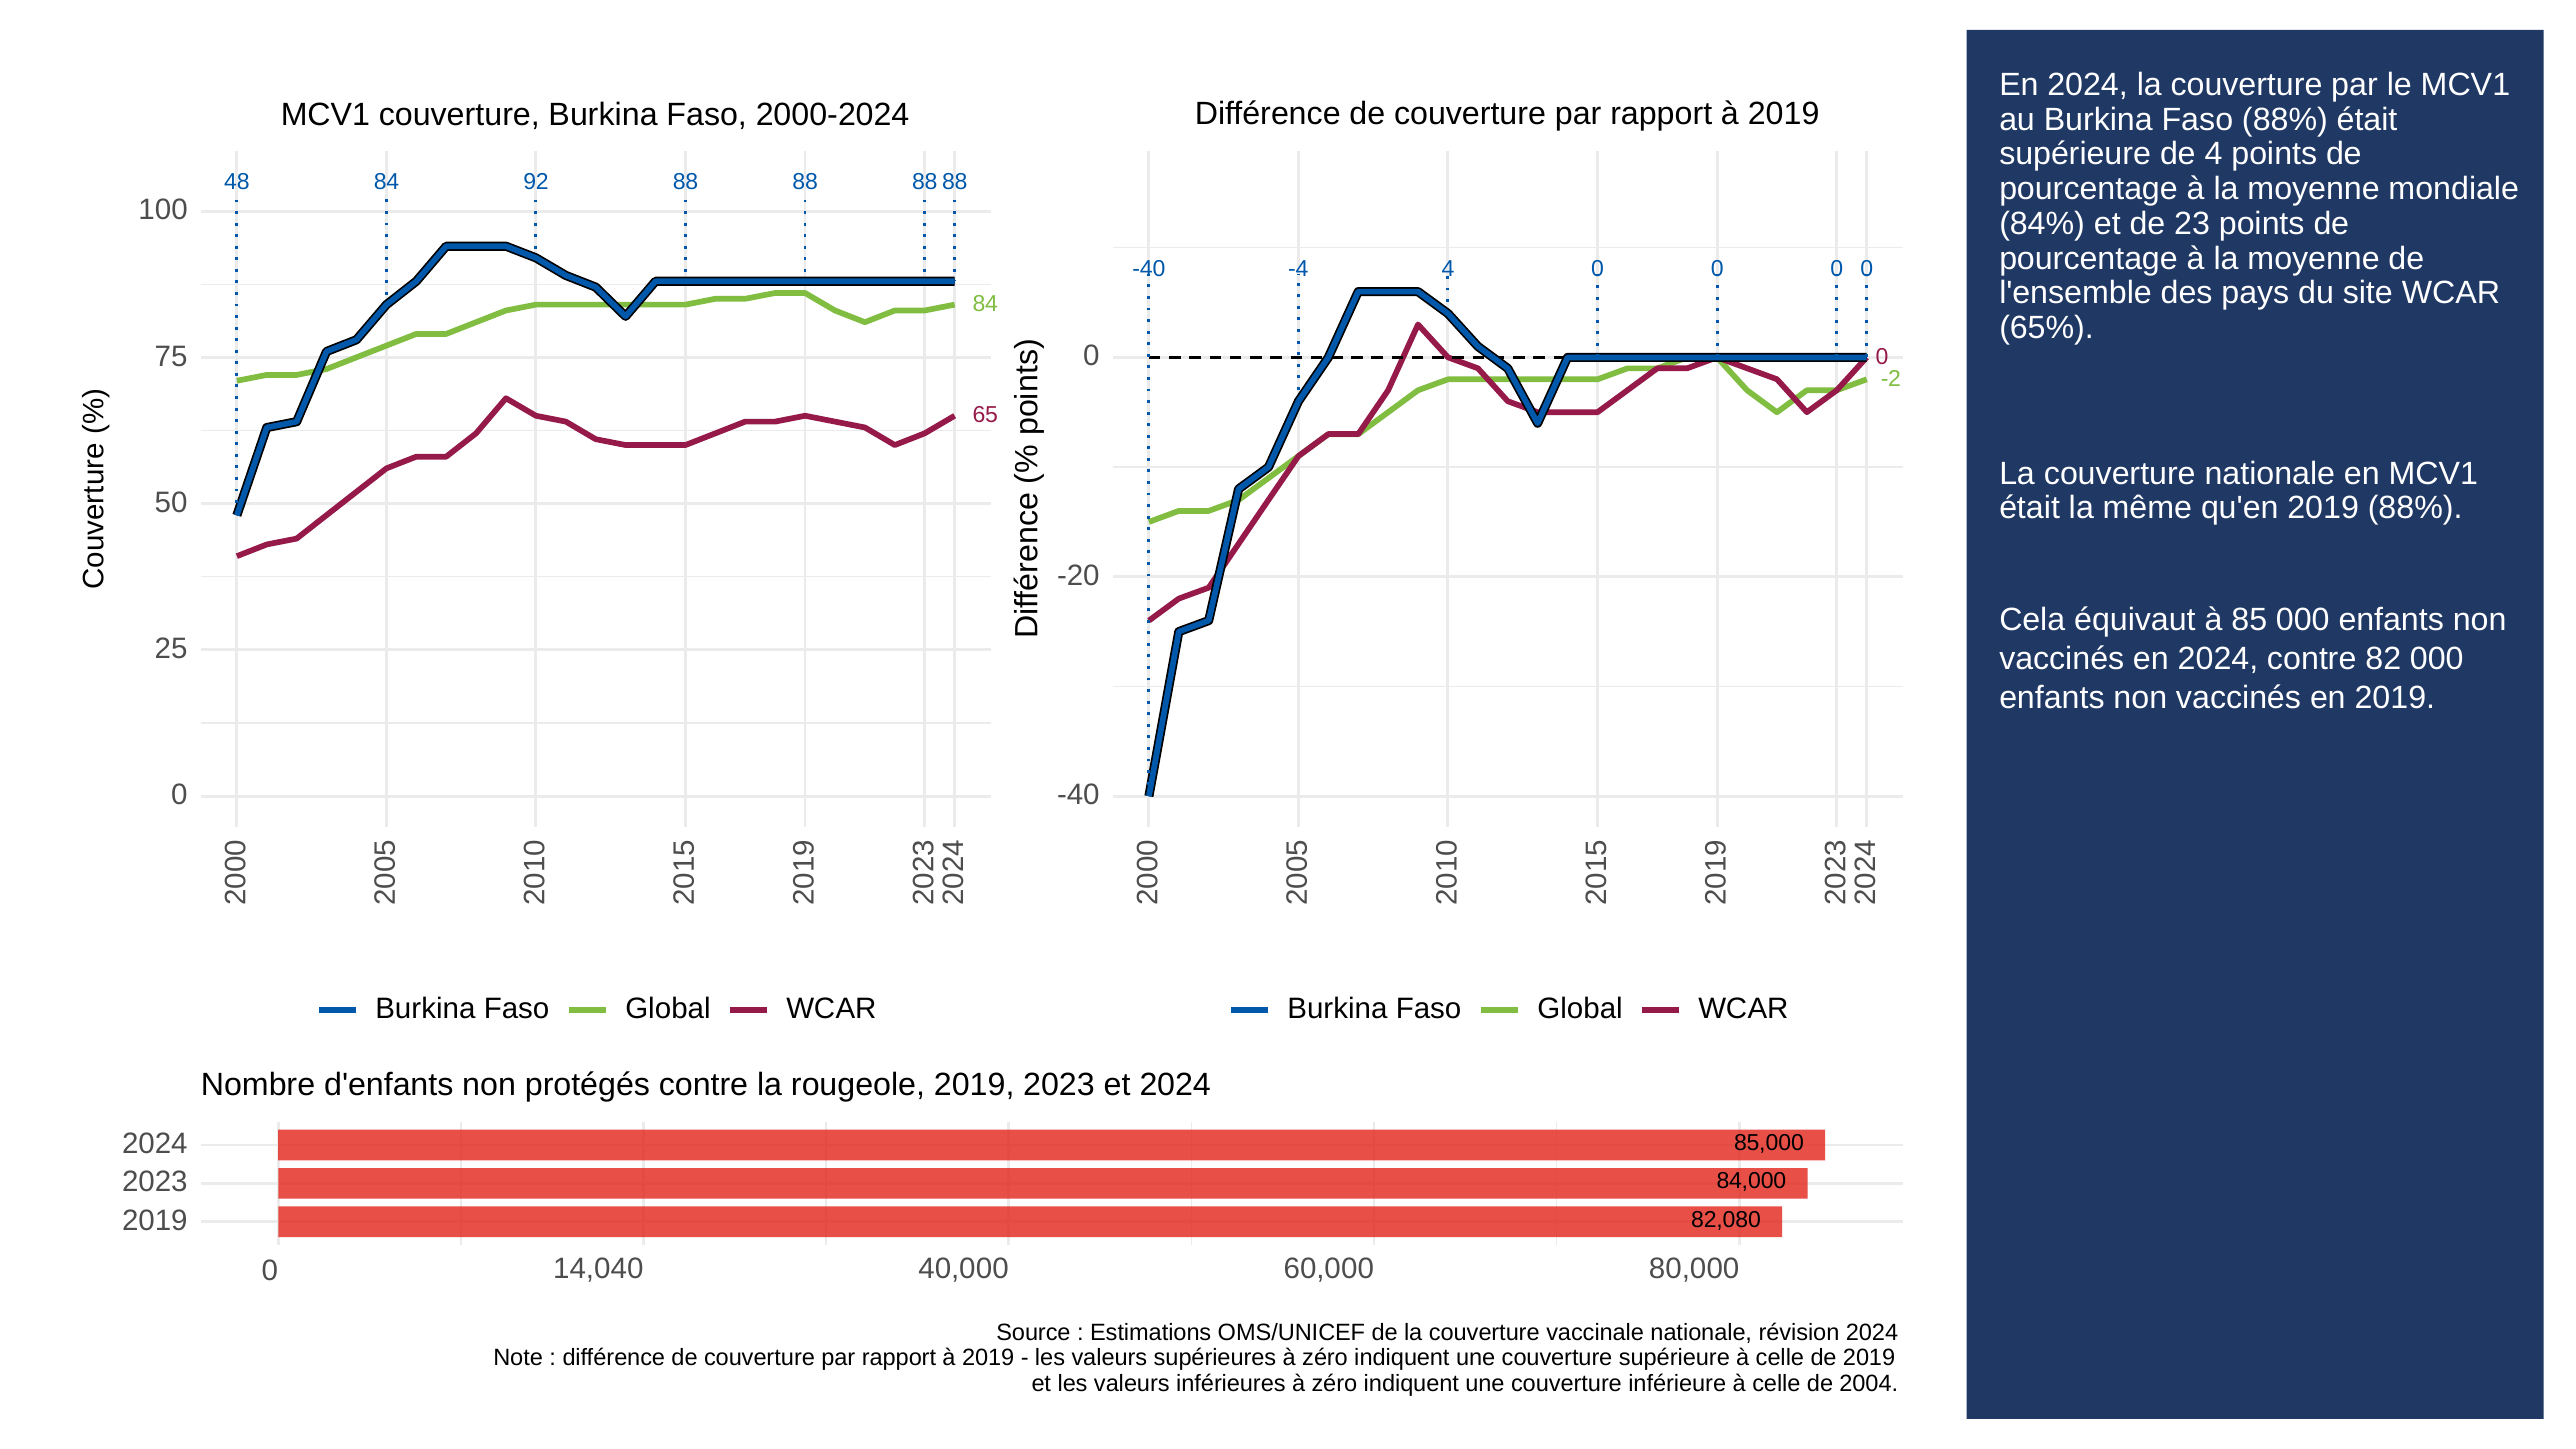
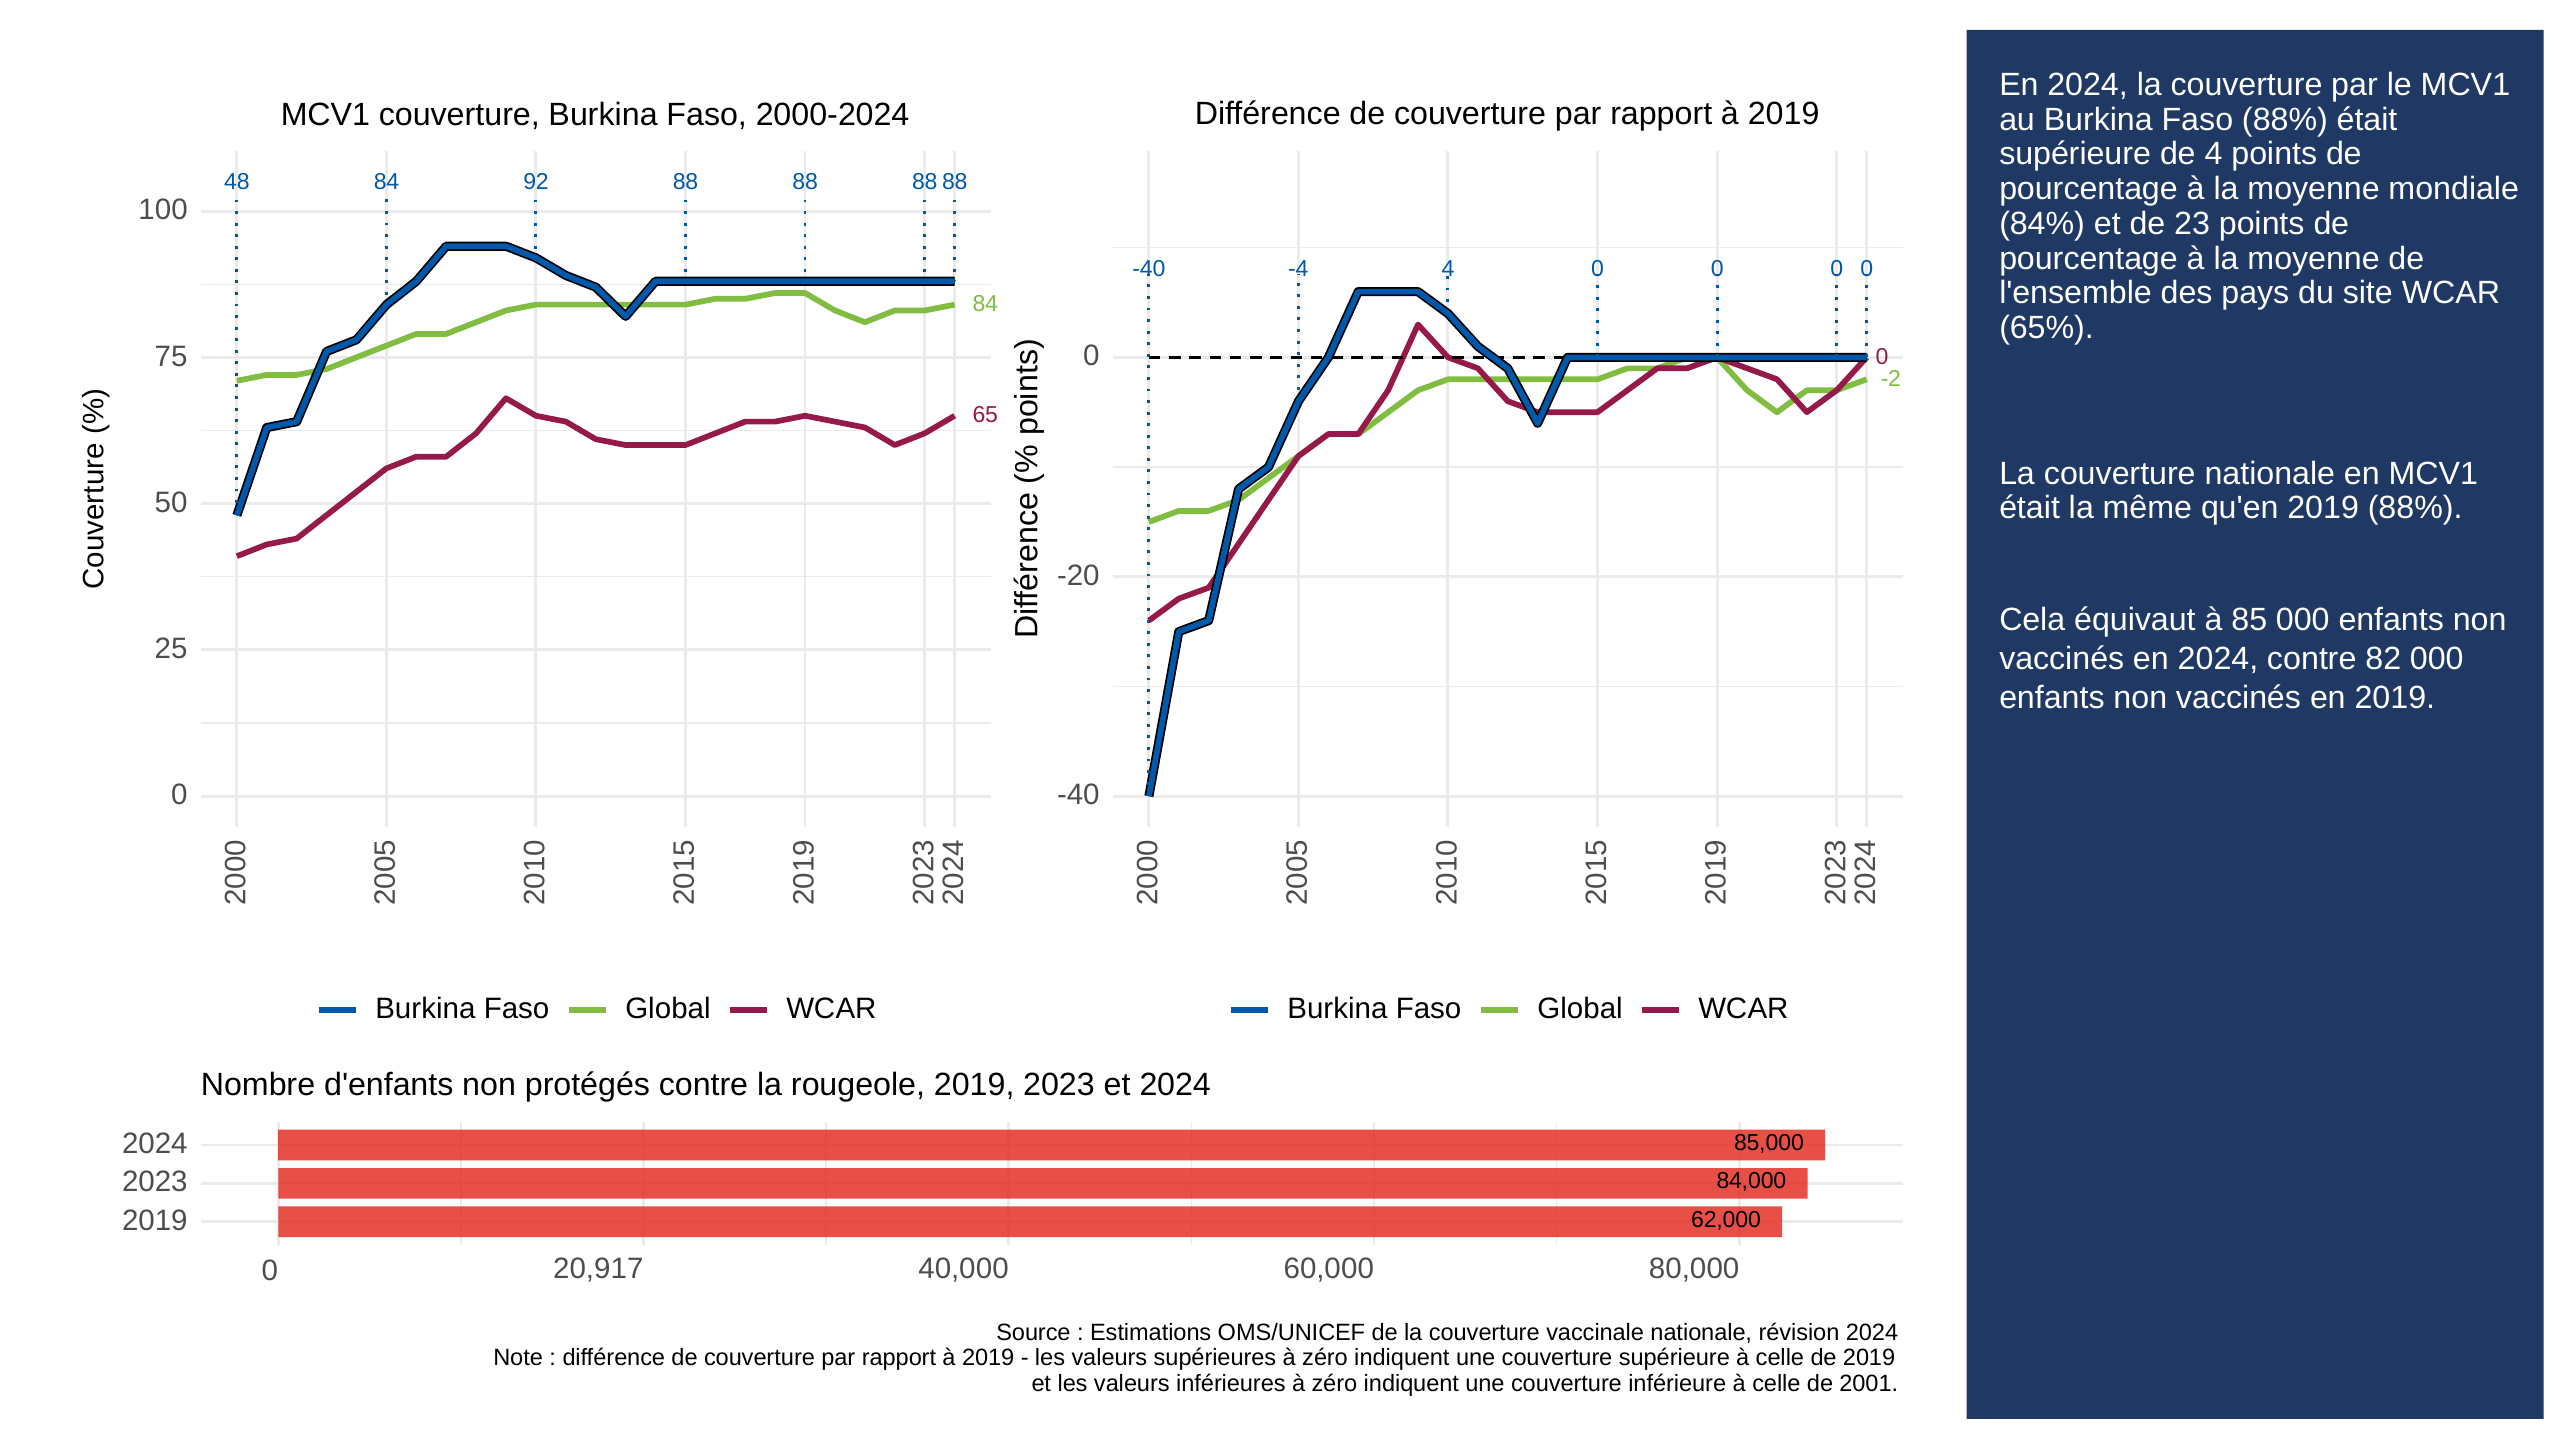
82,080: 82,080 -> 62,000 (1726, 1219)
14,040: 14,040 -> 20,917 (598, 1269)
2004: 2004 -> 2001 (1869, 1384)
